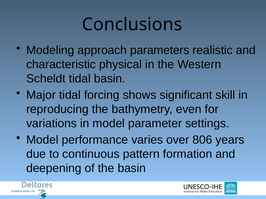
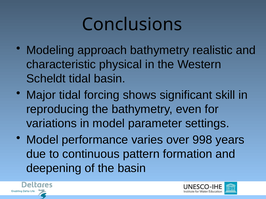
approach parameters: parameters -> bathymetry (160, 50)
806: 806 -> 998 (202, 140)
